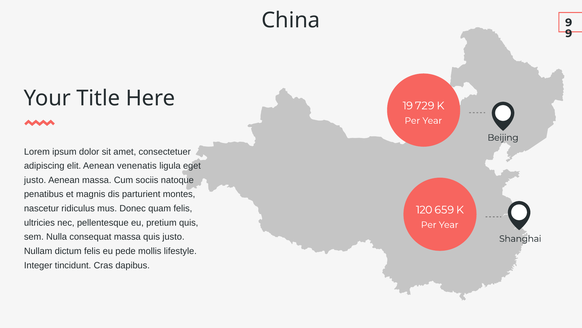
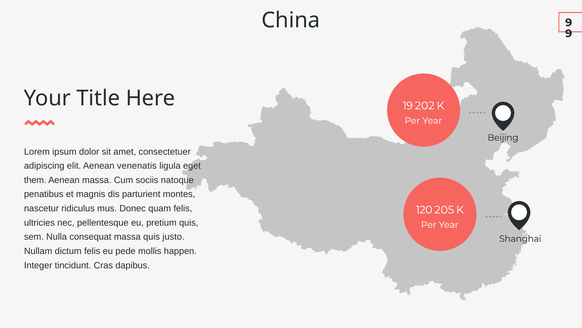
729: 729 -> 202 (425, 105)
justo: justo -> them (35, 180)
659: 659 -> 205 (444, 209)
lifestyle: lifestyle -> happen (180, 251)
